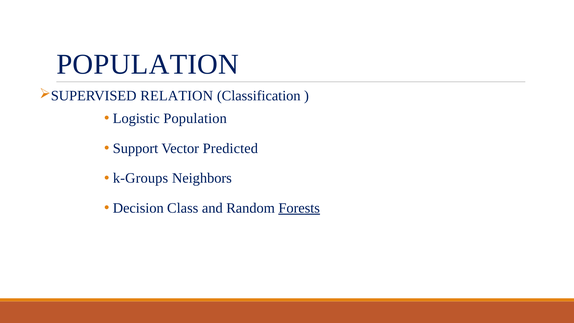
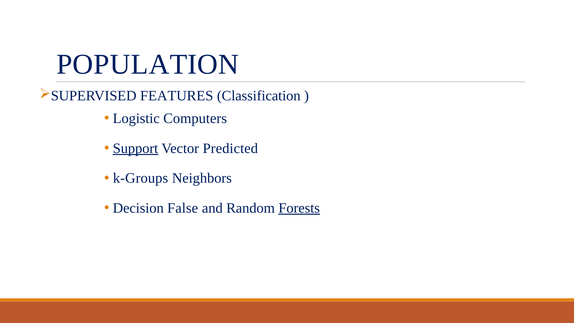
RELATION: RELATION -> FEATURES (177, 96)
Logistic Population: Population -> Computers (195, 118)
Support underline: none -> present (135, 148)
Class: Class -> False (183, 208)
